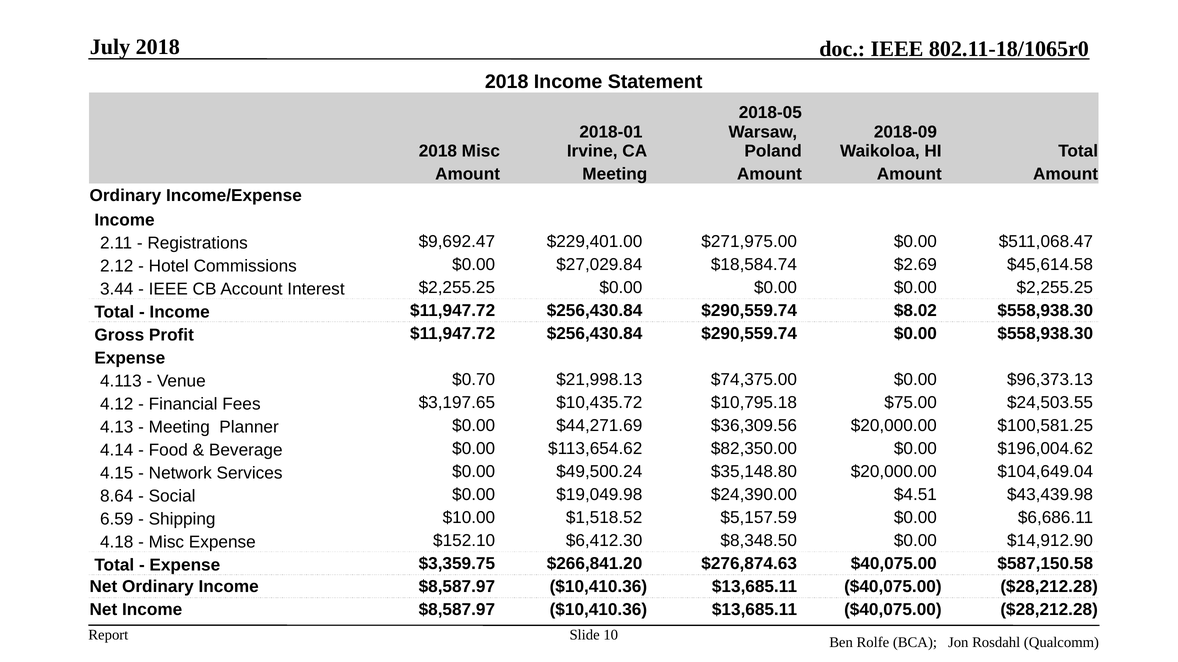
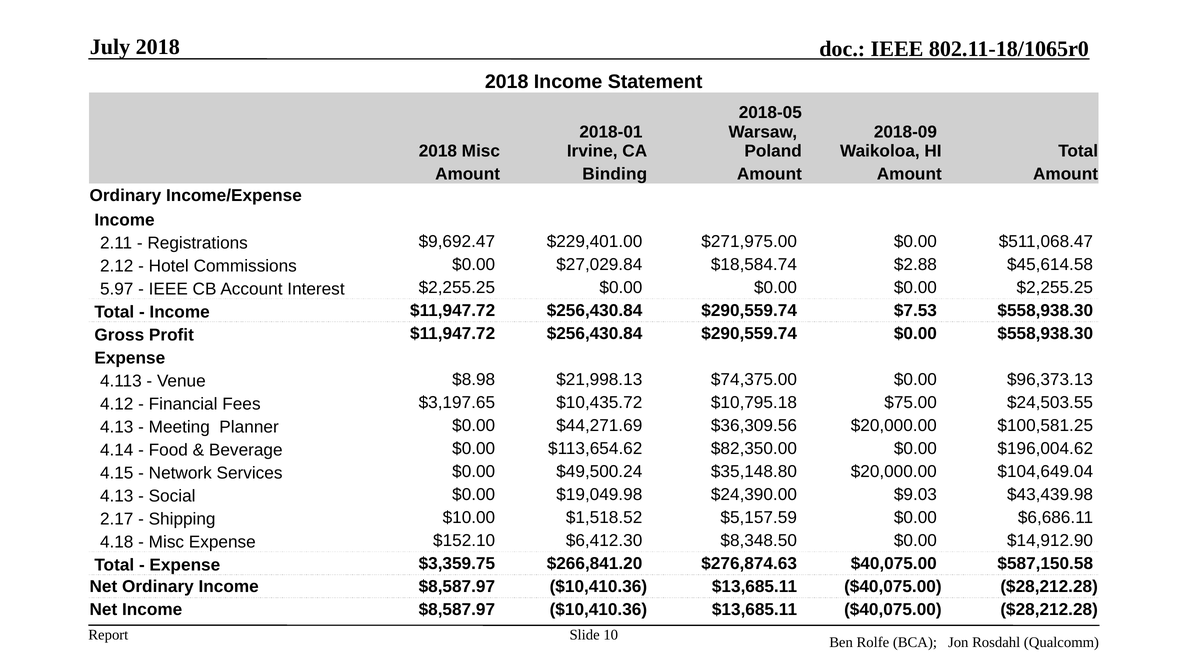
Amount Meeting: Meeting -> Binding (615, 174)
$2.69: $2.69 -> $2.88 (915, 265)
3.44: 3.44 -> 5.97 (117, 289)
$8.02: $8.02 -> $7.53 (915, 311)
$0.70: $0.70 -> $8.98 (474, 380)
8.64: 8.64 -> 4.13 (117, 497)
$4.51: $4.51 -> $9.03 (915, 495)
6.59: 6.59 -> 2.17 (117, 520)
